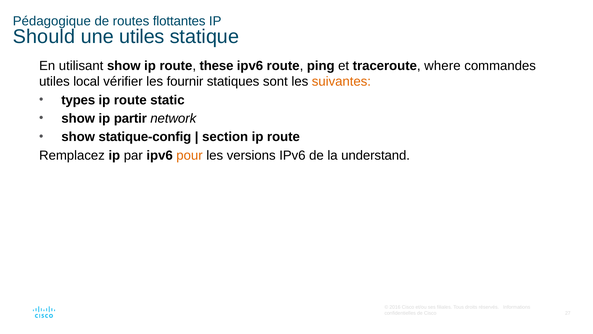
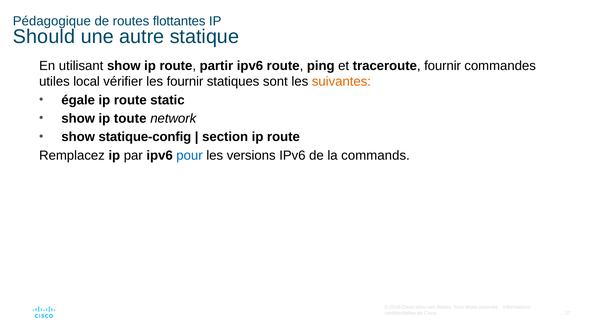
une utiles: utiles -> autre (142, 37)
these: these -> partir (216, 66)
traceroute where: where -> fournir (443, 66)
types: types -> égale (78, 100)
partir: partir -> toute (130, 118)
pour colour: orange -> blue (189, 155)
understand: understand -> commands (376, 155)
